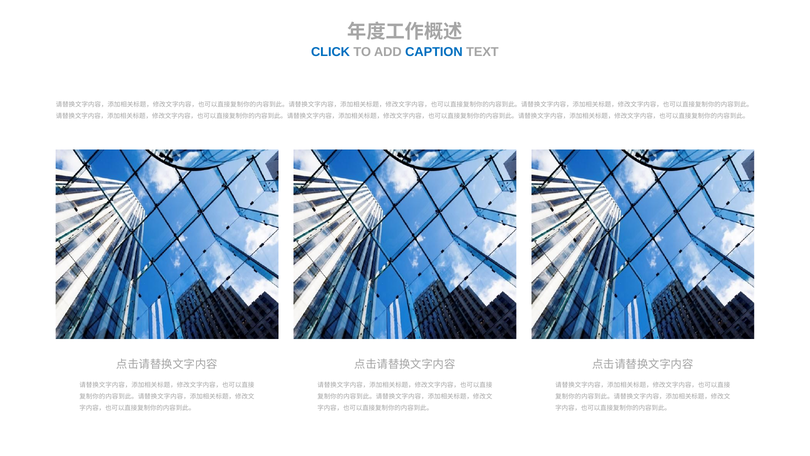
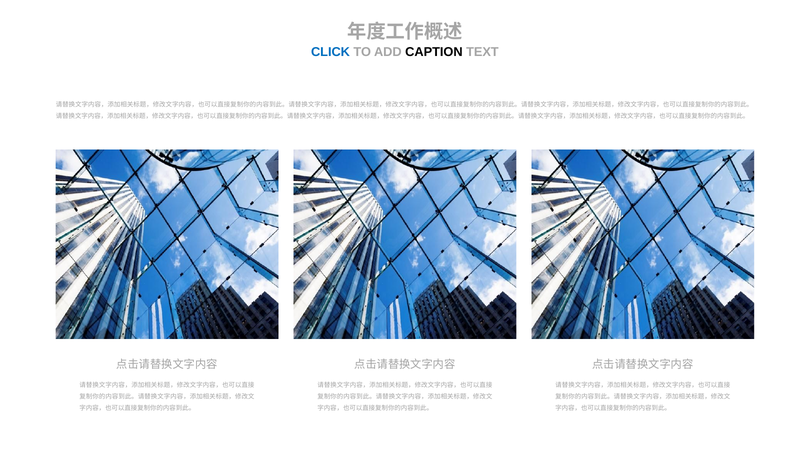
CAPTION colour: blue -> black (434, 52)
